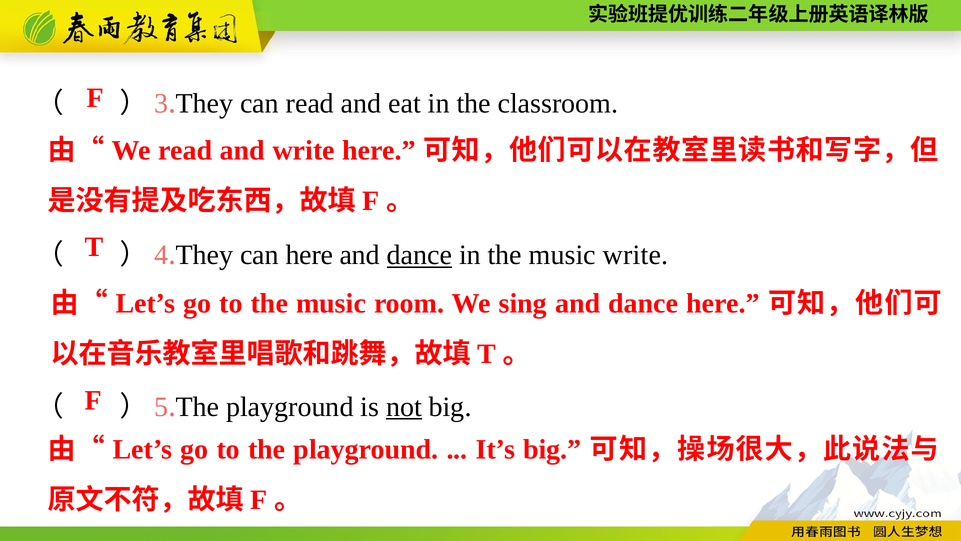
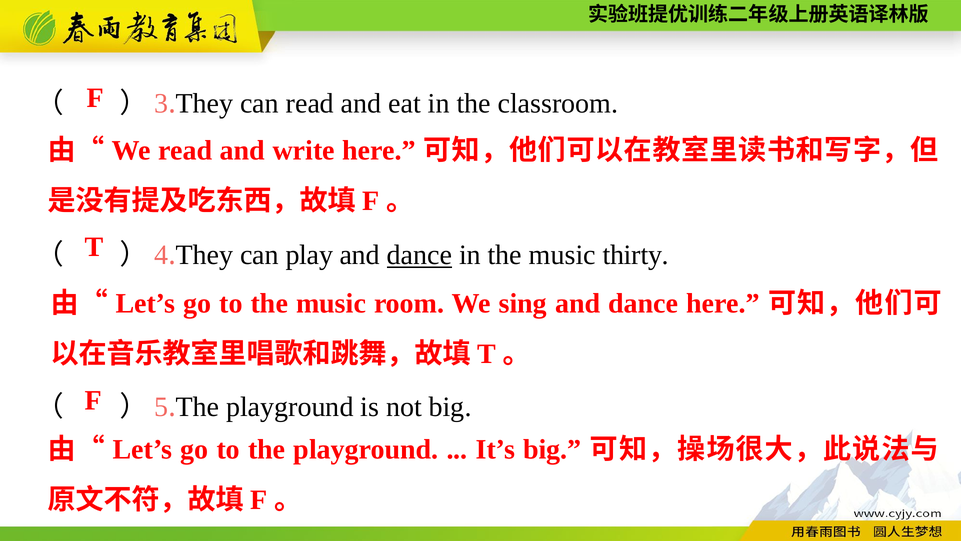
can here: here -> play (309, 255)
music write: write -> thirty (636, 255)
not underline: present -> none (404, 407)
